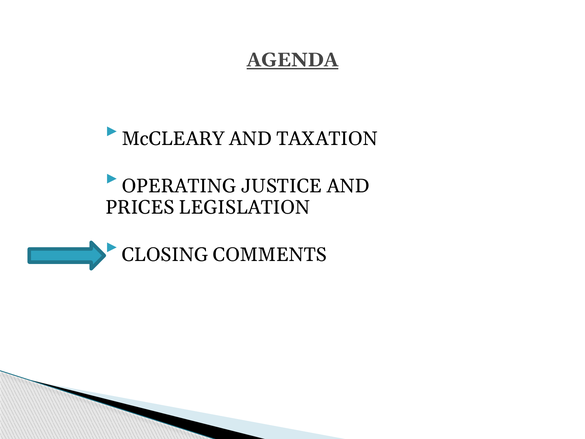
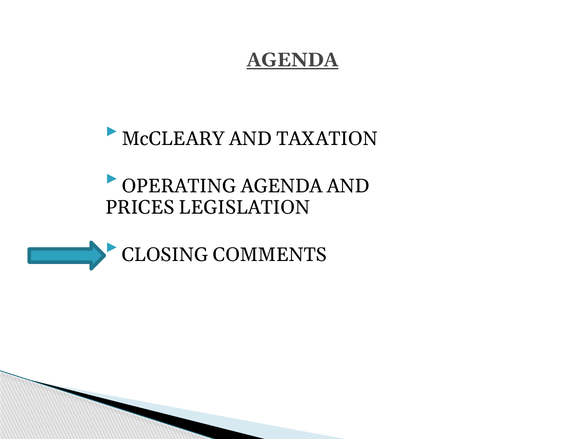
OPERATING JUSTICE: JUSTICE -> AGENDA (282, 186)
